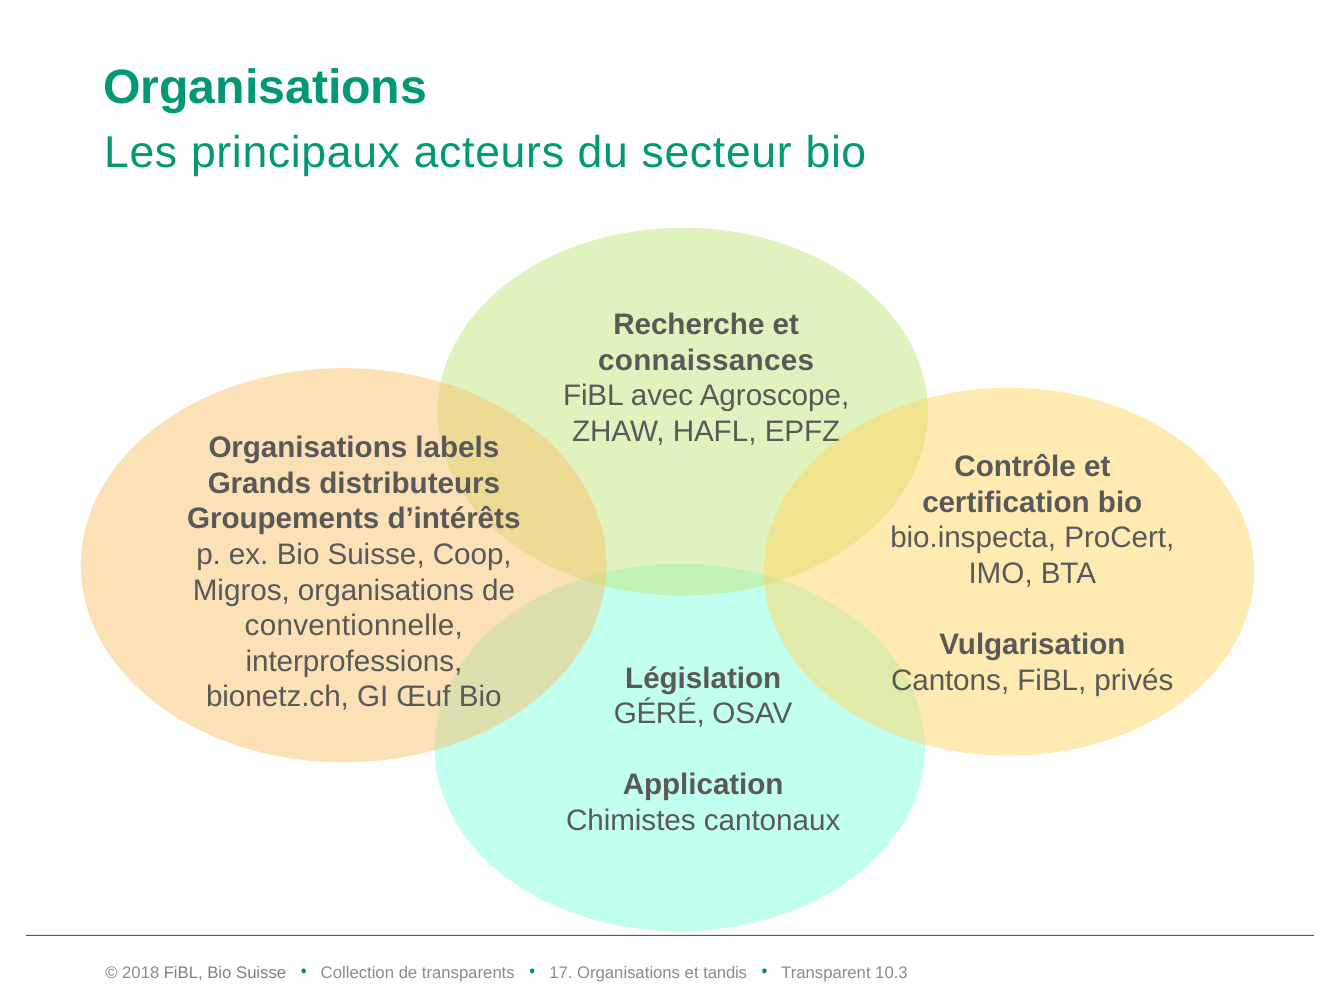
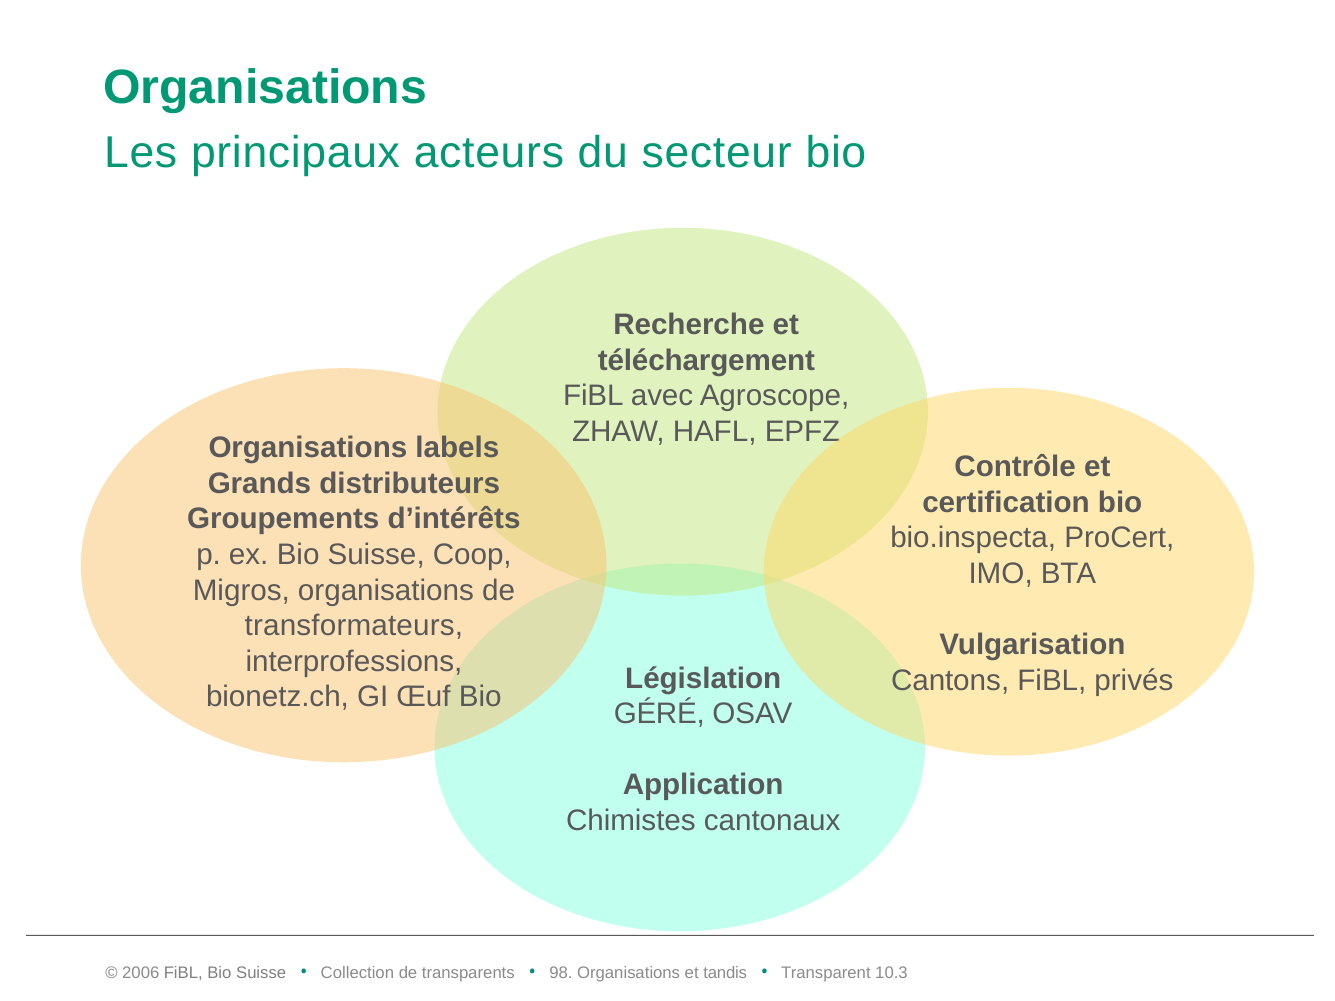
connaissances: connaissances -> téléchargement (706, 360)
conventionnelle: conventionnelle -> transformateurs (354, 626)
2018: 2018 -> 2006 (141, 973)
17: 17 -> 98 (561, 973)
